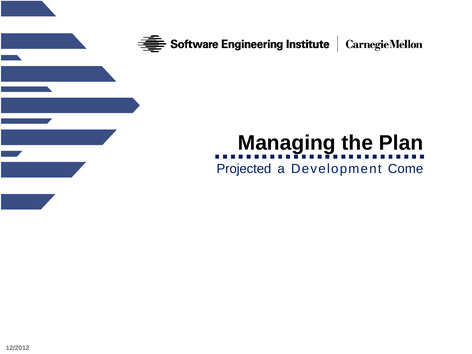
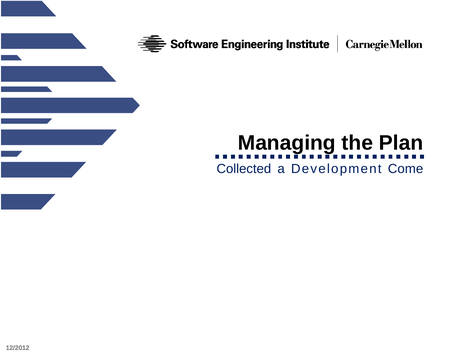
Projected: Projected -> Collected (244, 169)
